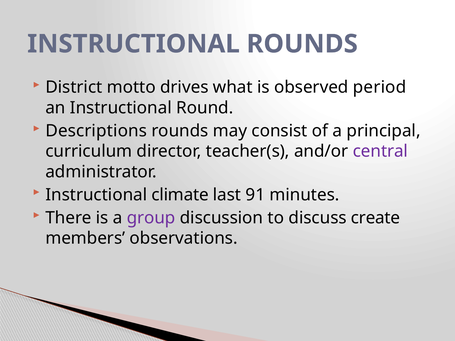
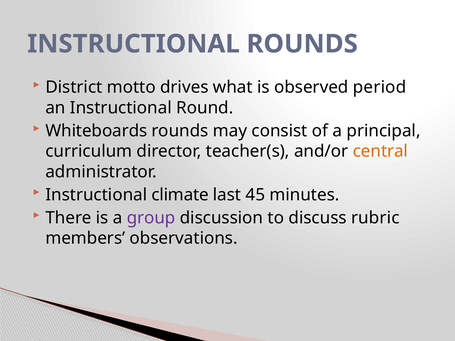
Descriptions: Descriptions -> Whiteboards (96, 131)
central colour: purple -> orange (380, 151)
91: 91 -> 45 (255, 195)
create: create -> rubric (375, 218)
